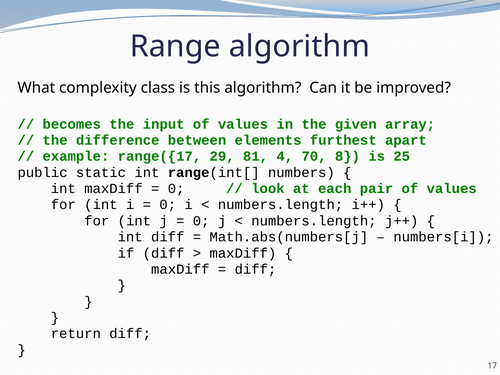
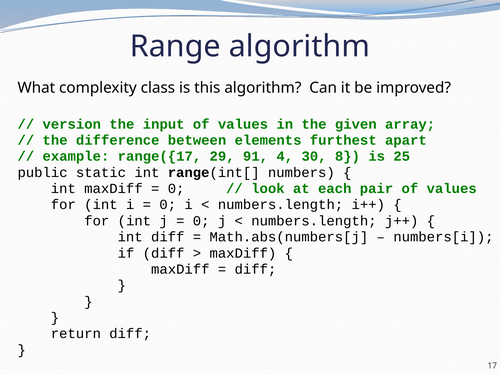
becomes: becomes -> version (72, 124)
81: 81 -> 91 (256, 156)
70: 70 -> 30 (314, 156)
